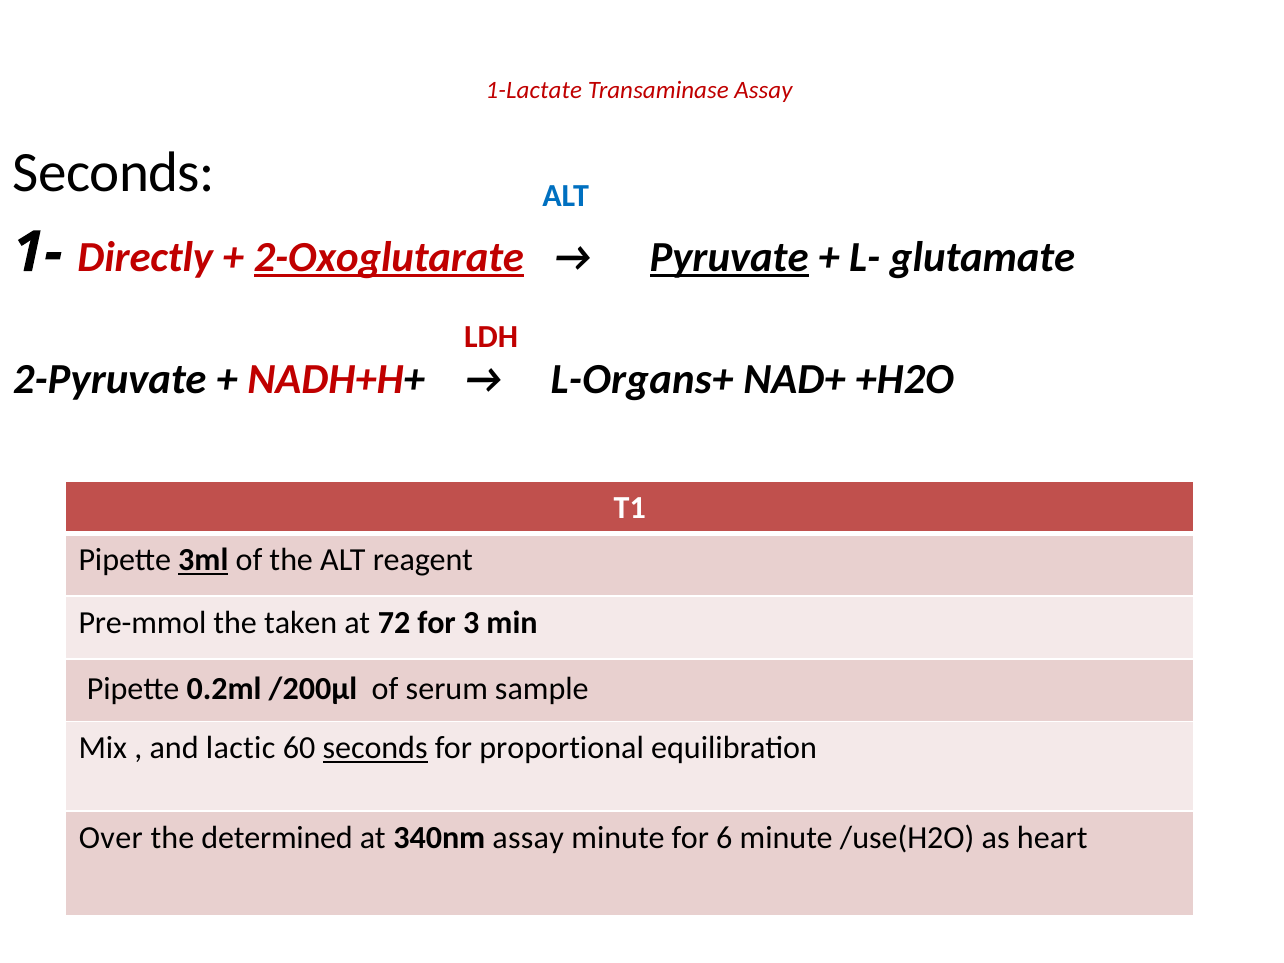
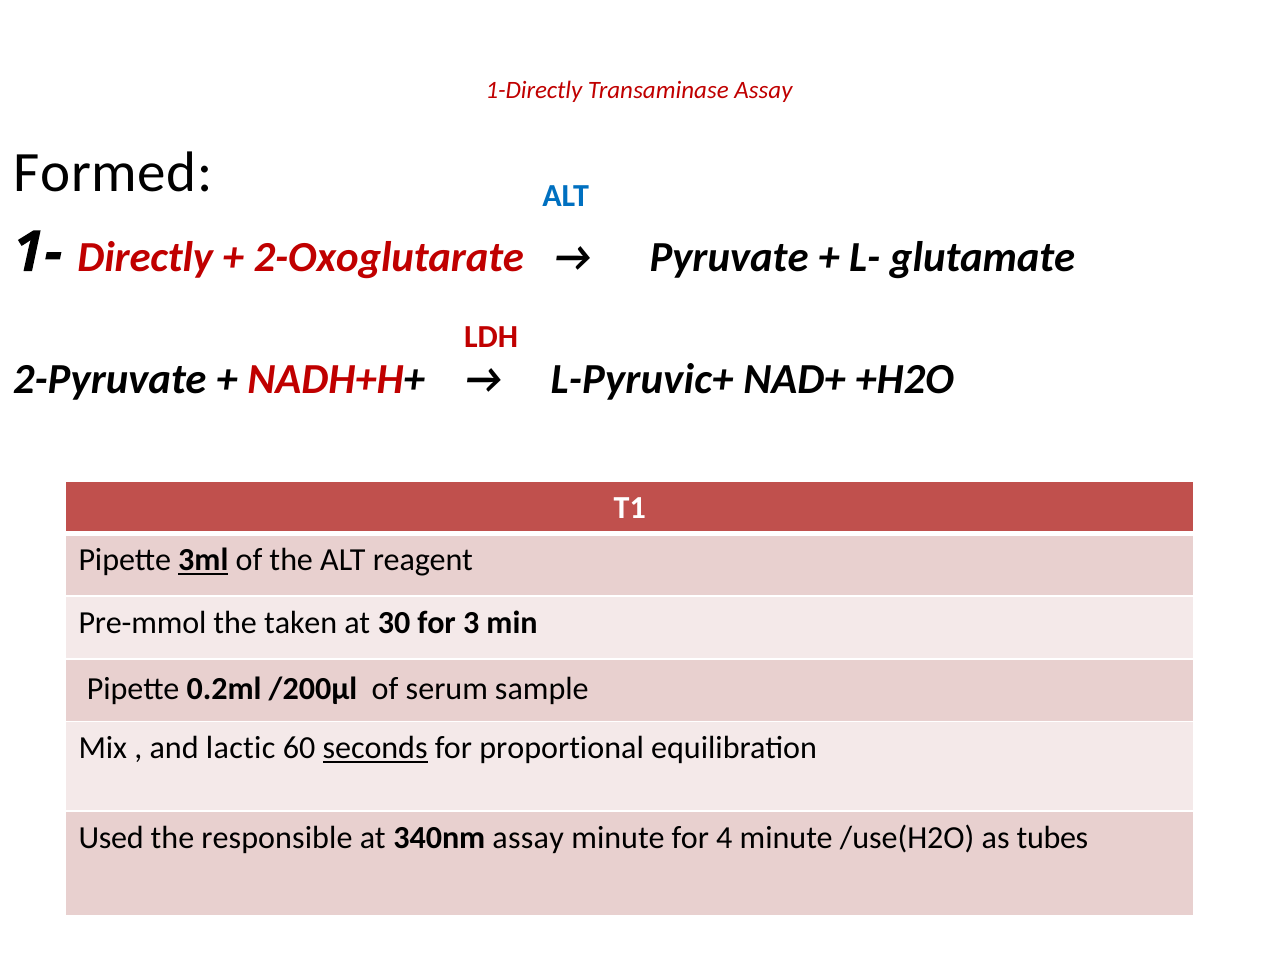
1-Lactate: 1-Lactate -> 1-Directly (534, 90)
Seconds: Seconds -> Formed (113, 172)
2-Oxoglutarate underline: present -> none (389, 257)
Pyruvate underline: present -> none (729, 257)
L-Organs+: L-Organs+ -> L-Pyruvic+ (642, 380)
72: 72 -> 30 (394, 623)
Over: Over -> Used (111, 838)
determined: determined -> responsible (277, 838)
6: 6 -> 4 (724, 838)
heart: heart -> tubes (1052, 838)
